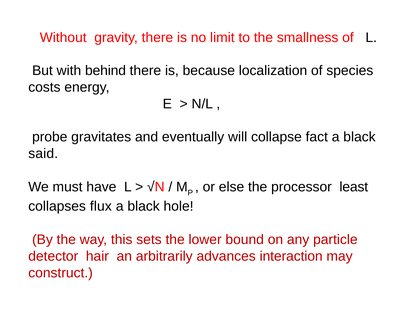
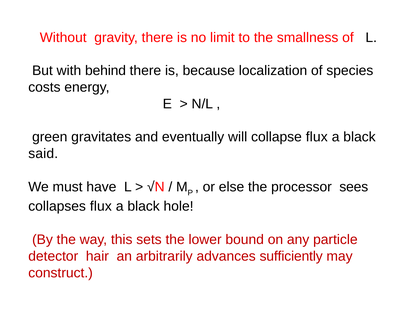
probe: probe -> green (50, 137)
collapse fact: fact -> flux (317, 137)
least: least -> sees (354, 187)
interaction: interaction -> sufficiently (291, 256)
